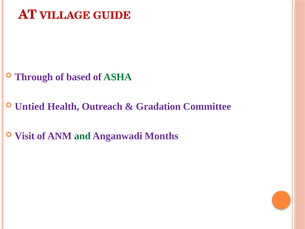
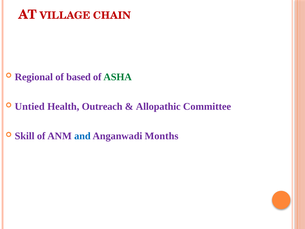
GUIDE: GUIDE -> CHAIN (112, 15)
Through: Through -> Regional (34, 77)
Gradation: Gradation -> Allopathic (158, 106)
Visit: Visit -> Skill (25, 136)
and colour: green -> blue (82, 136)
